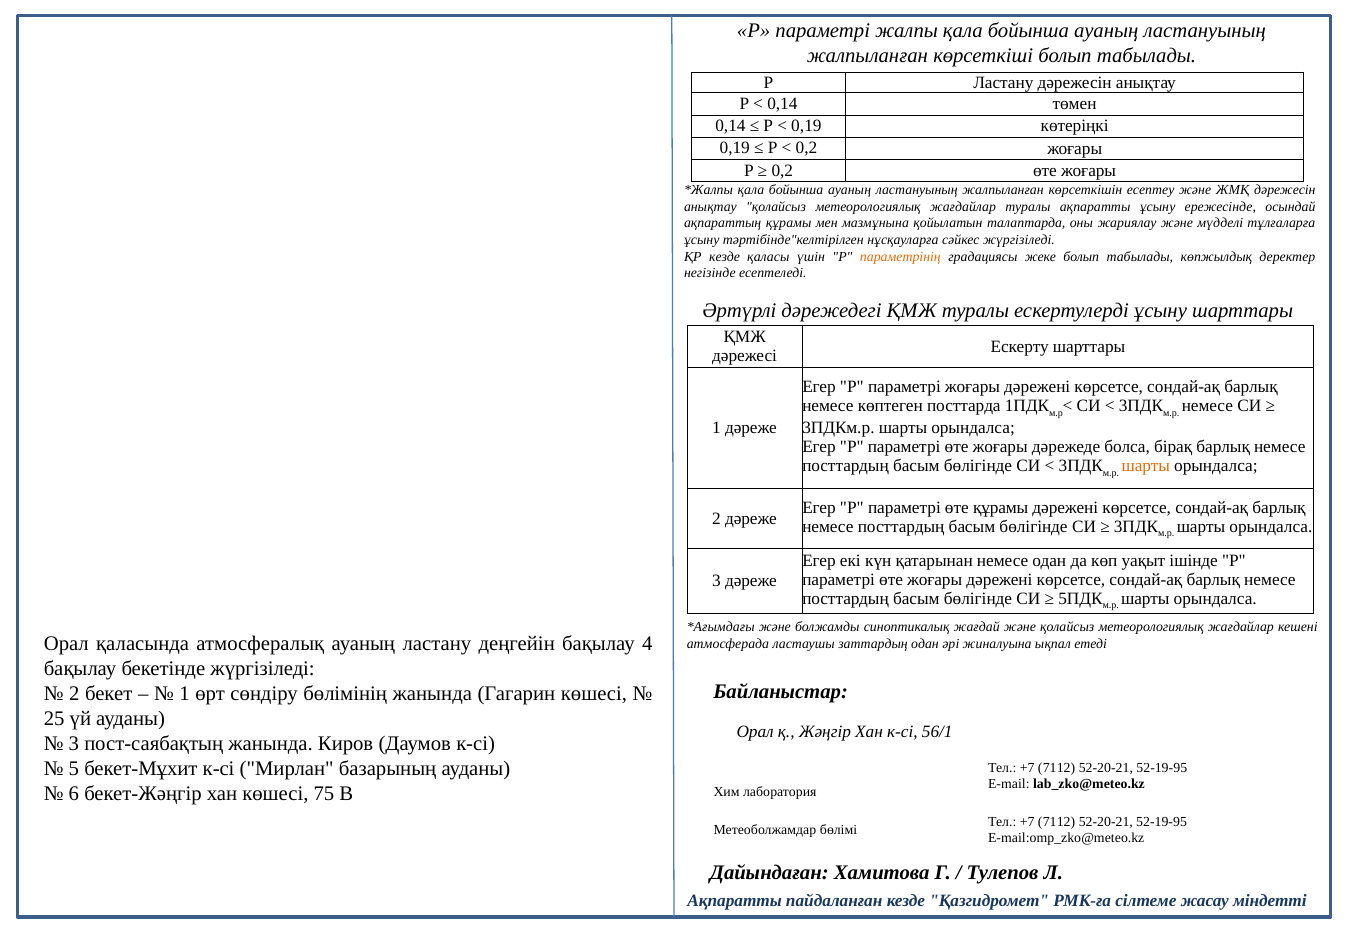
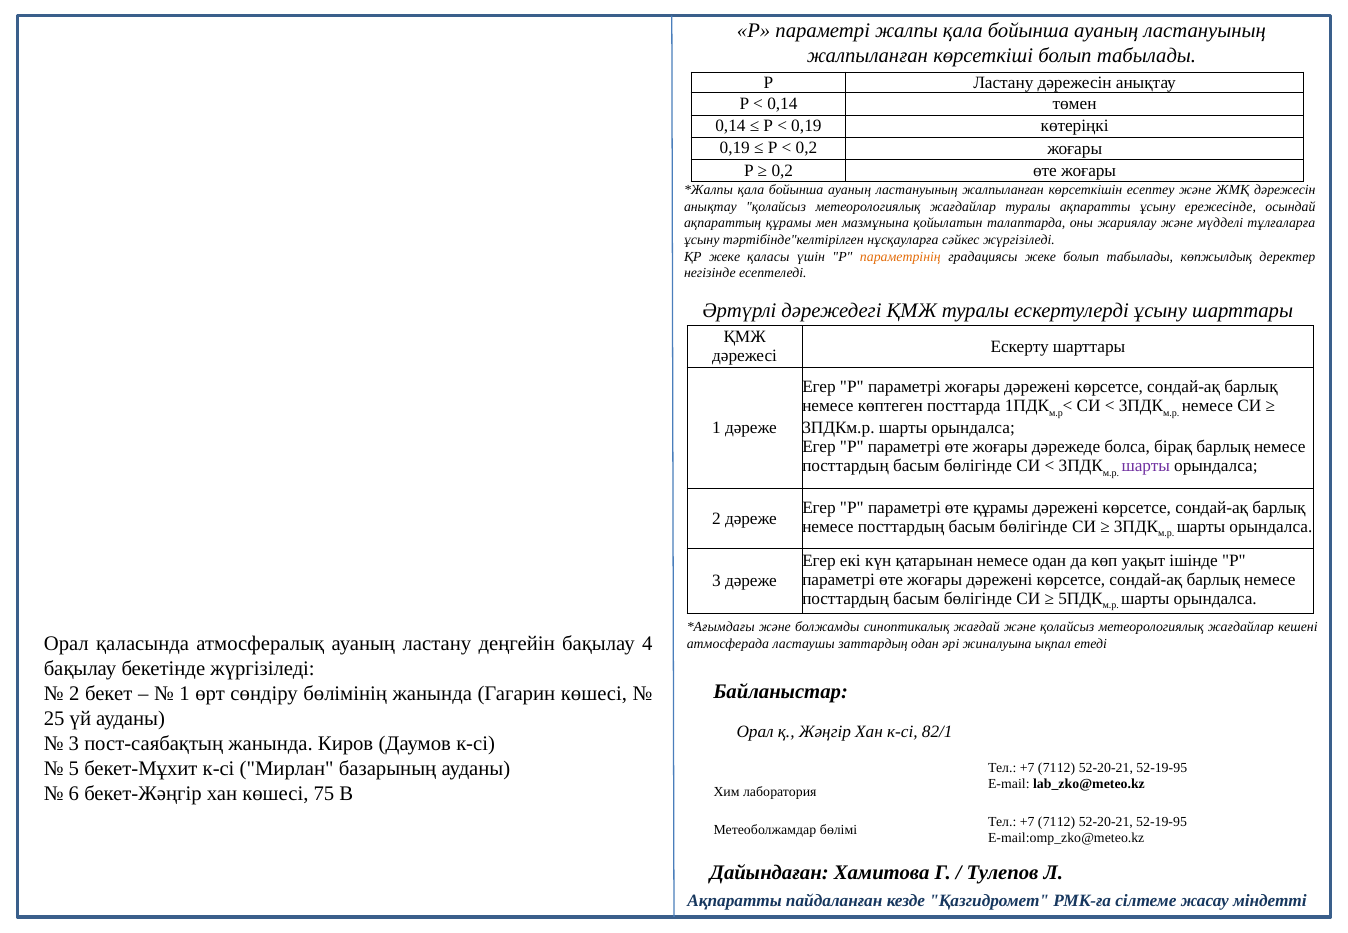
ҚР кезде: кезде -> жеке (725, 257)
шарты colour: orange -> purple (1146, 466)
56/1: 56/1 -> 82/1 (937, 732)
